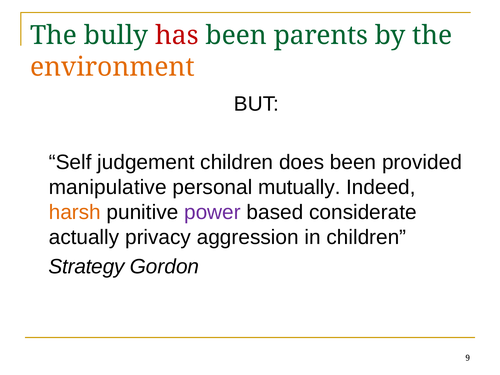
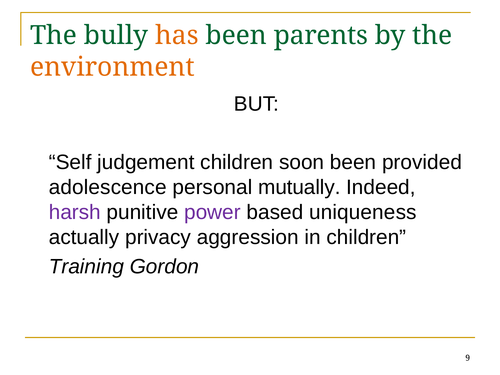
has colour: red -> orange (177, 35)
does: does -> soon (302, 162)
manipulative: manipulative -> adolescence (108, 187)
harsh colour: orange -> purple (75, 212)
considerate: considerate -> uniqueness (363, 212)
Strategy: Strategy -> Training (86, 266)
